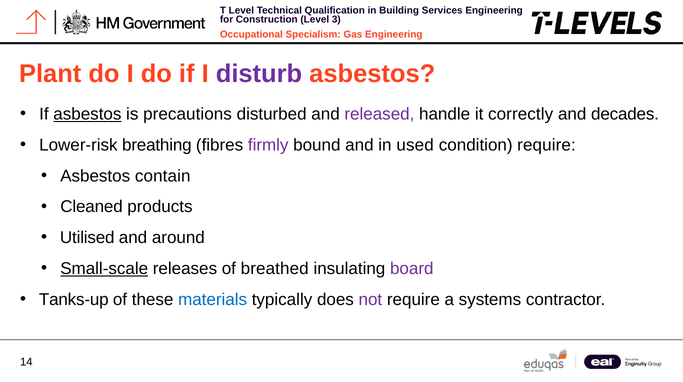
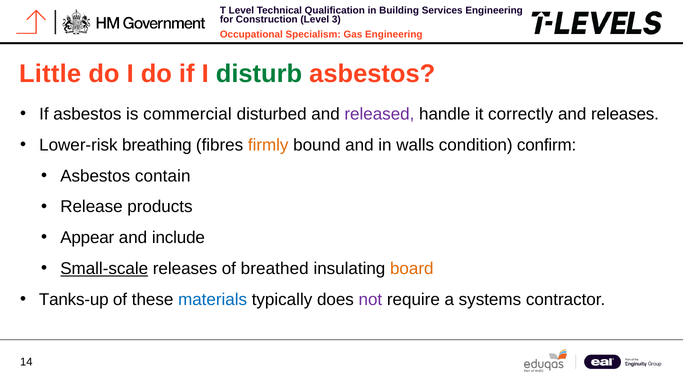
Plant: Plant -> Little (50, 74)
disturb colour: purple -> green (259, 74)
asbestos underline: present -> none (87, 114)
precautions: precautions -> commercial (187, 114)
and decades: decades -> releases (625, 114)
firmly colour: purple -> orange (268, 145)
used: used -> walls (415, 145)
condition require: require -> confirm (547, 145)
Cleaned: Cleaned -> Release (91, 207)
Utilised: Utilised -> Appear (87, 238)
around: around -> include (178, 238)
board colour: purple -> orange (412, 269)
